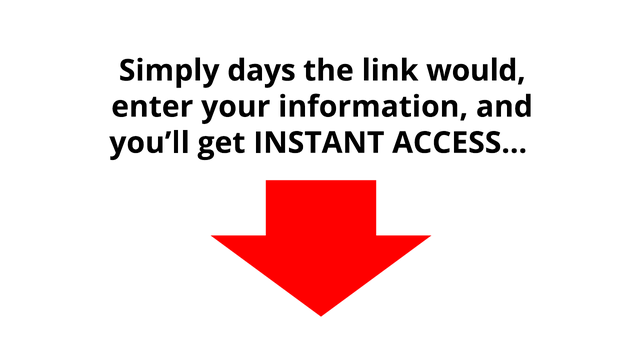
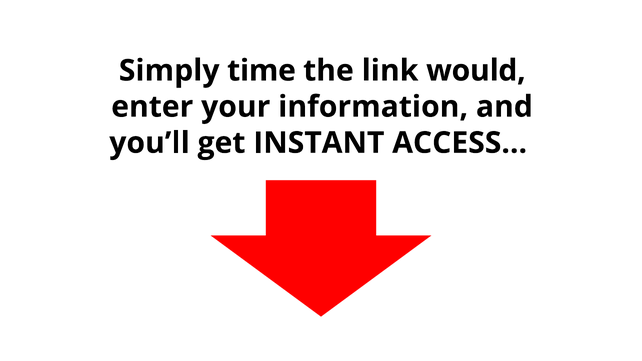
days: days -> time (262, 71)
